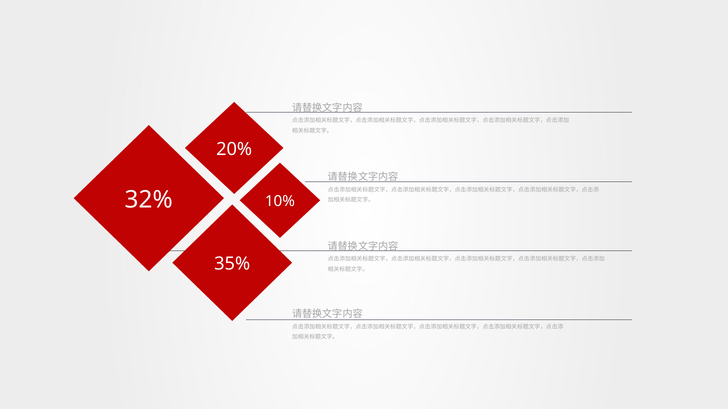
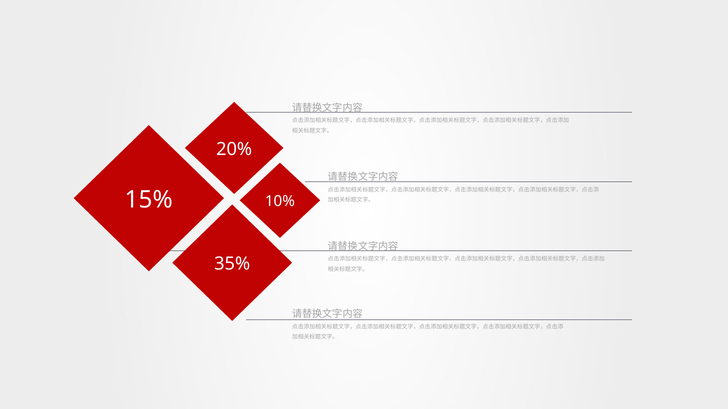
32%: 32% -> 15% (149, 200)
